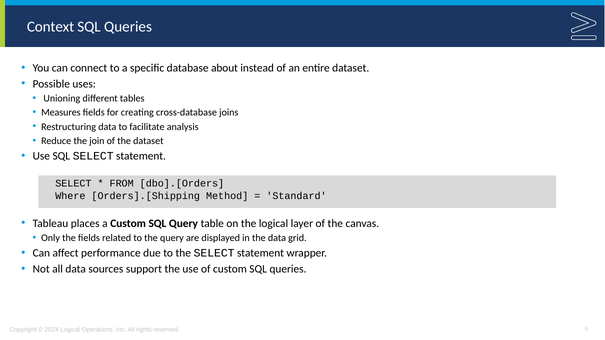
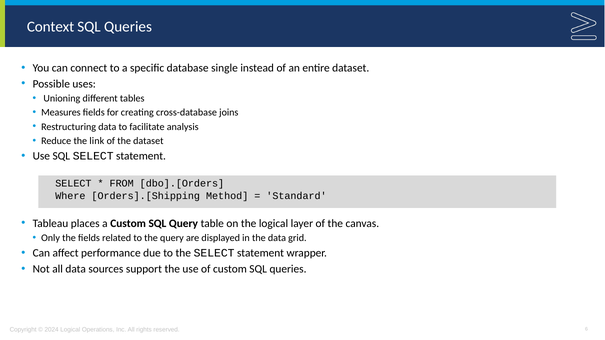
about: about -> single (224, 68)
join: join -> link (97, 141)
